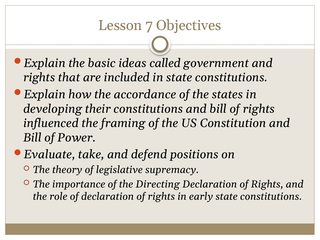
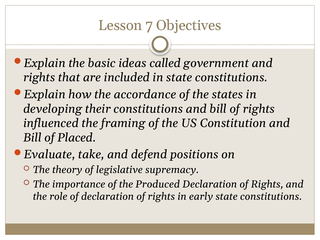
Power: Power -> Placed (77, 138)
Directing: Directing -> Produced (158, 184)
